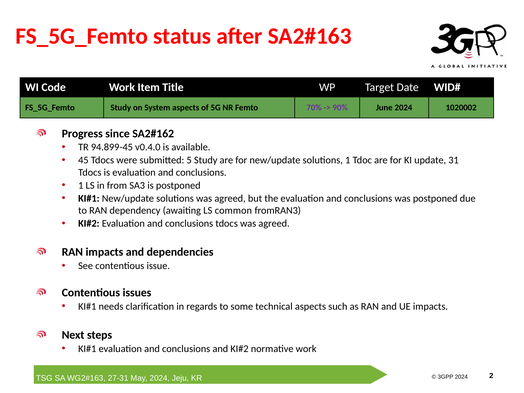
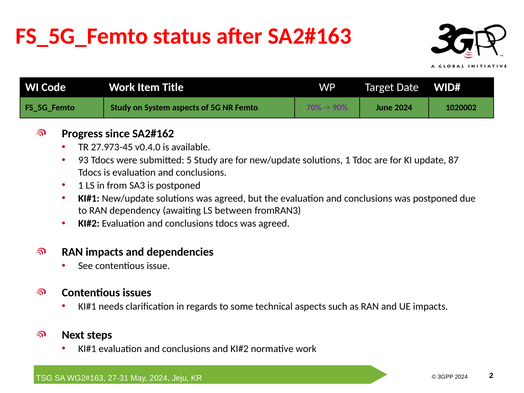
94.899-45: 94.899-45 -> 27.973-45 (112, 147)
45: 45 -> 93 (83, 160)
31: 31 -> 87 (454, 160)
common: common -> between (233, 211)
